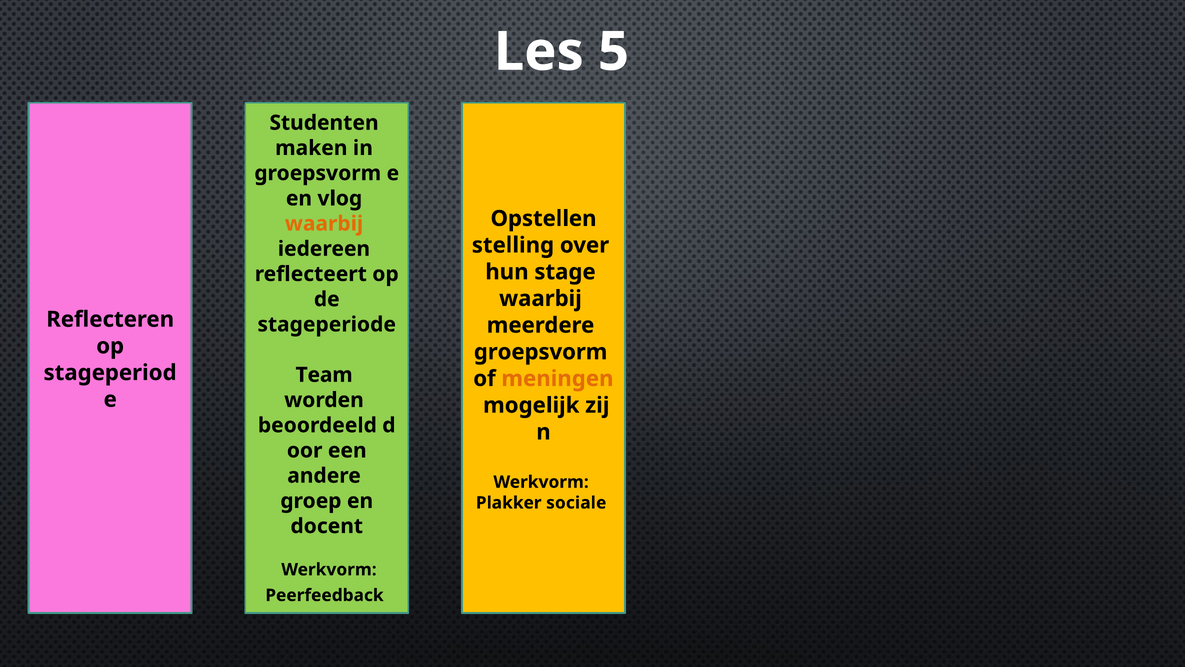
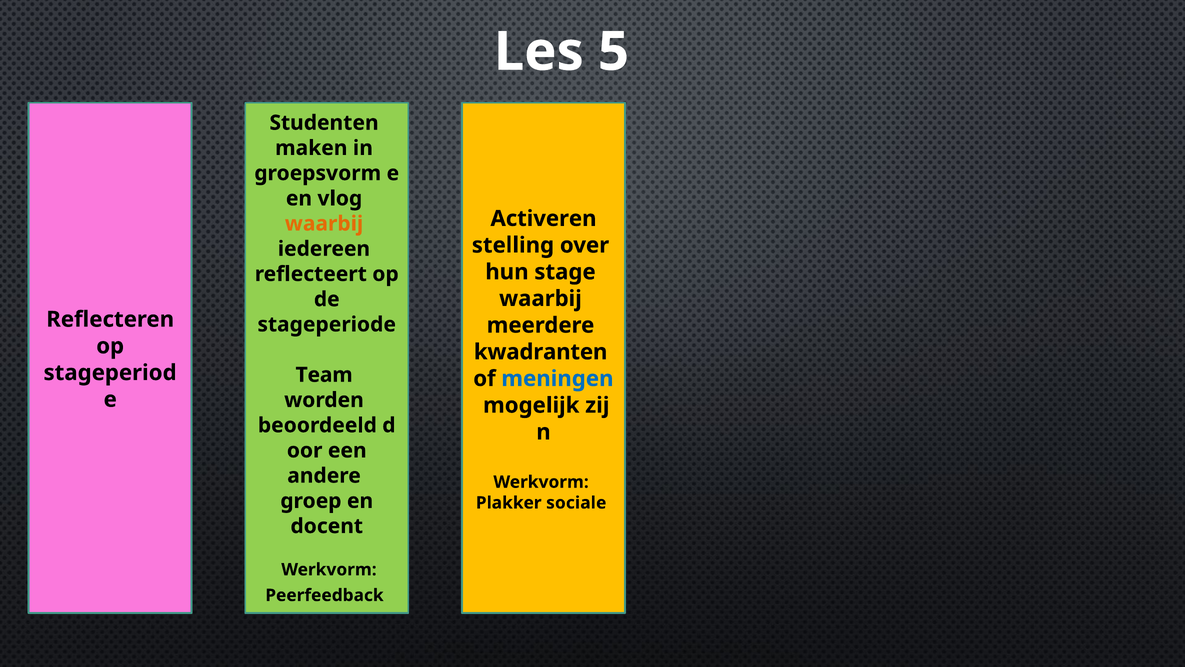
Opstellen: Opstellen -> Activeren (543, 218)
groepsvorm: groepsvorm -> kwadranten (541, 352)
meningen colour: orange -> blue (557, 378)
